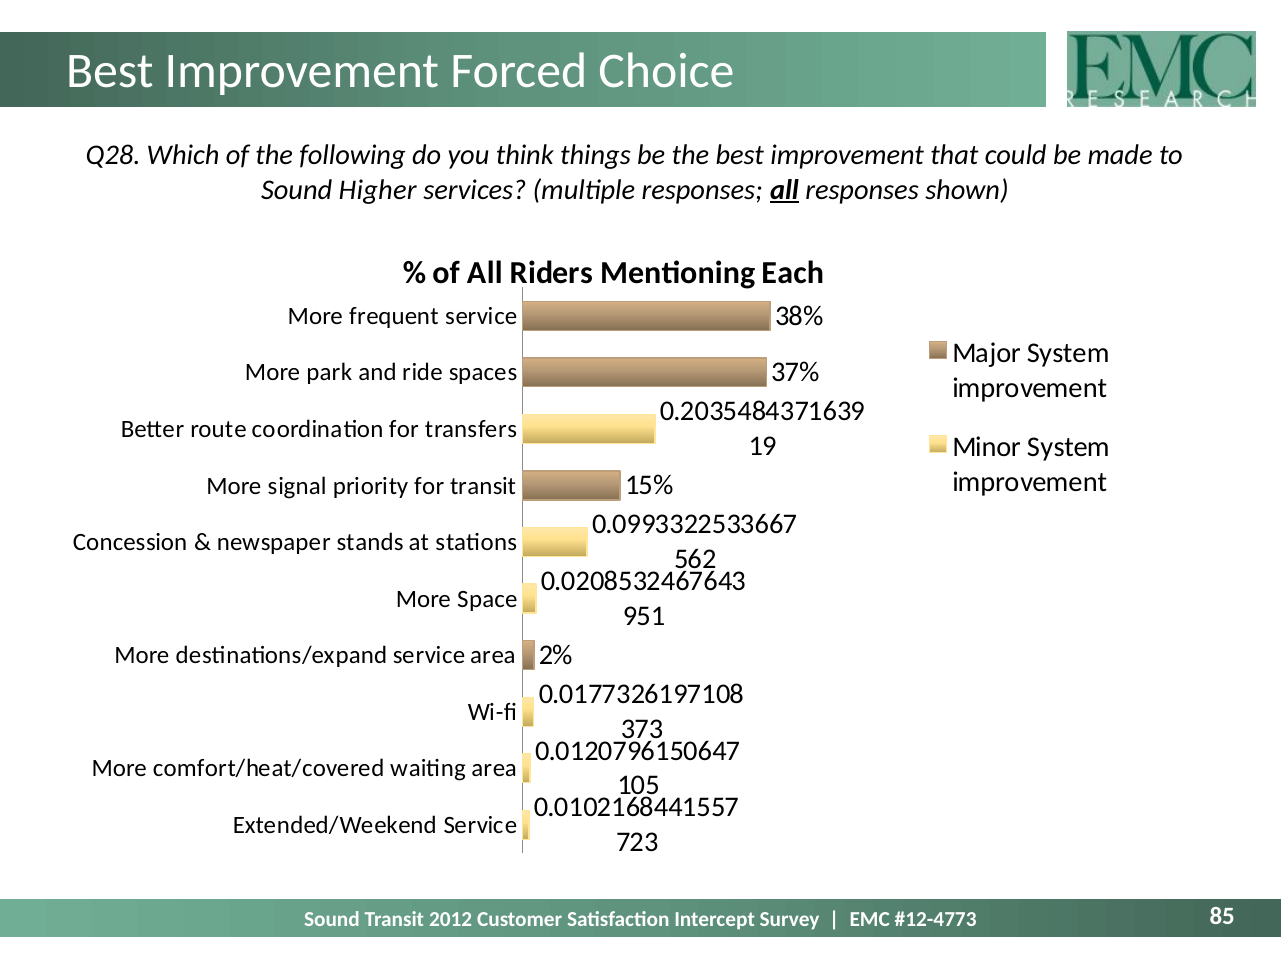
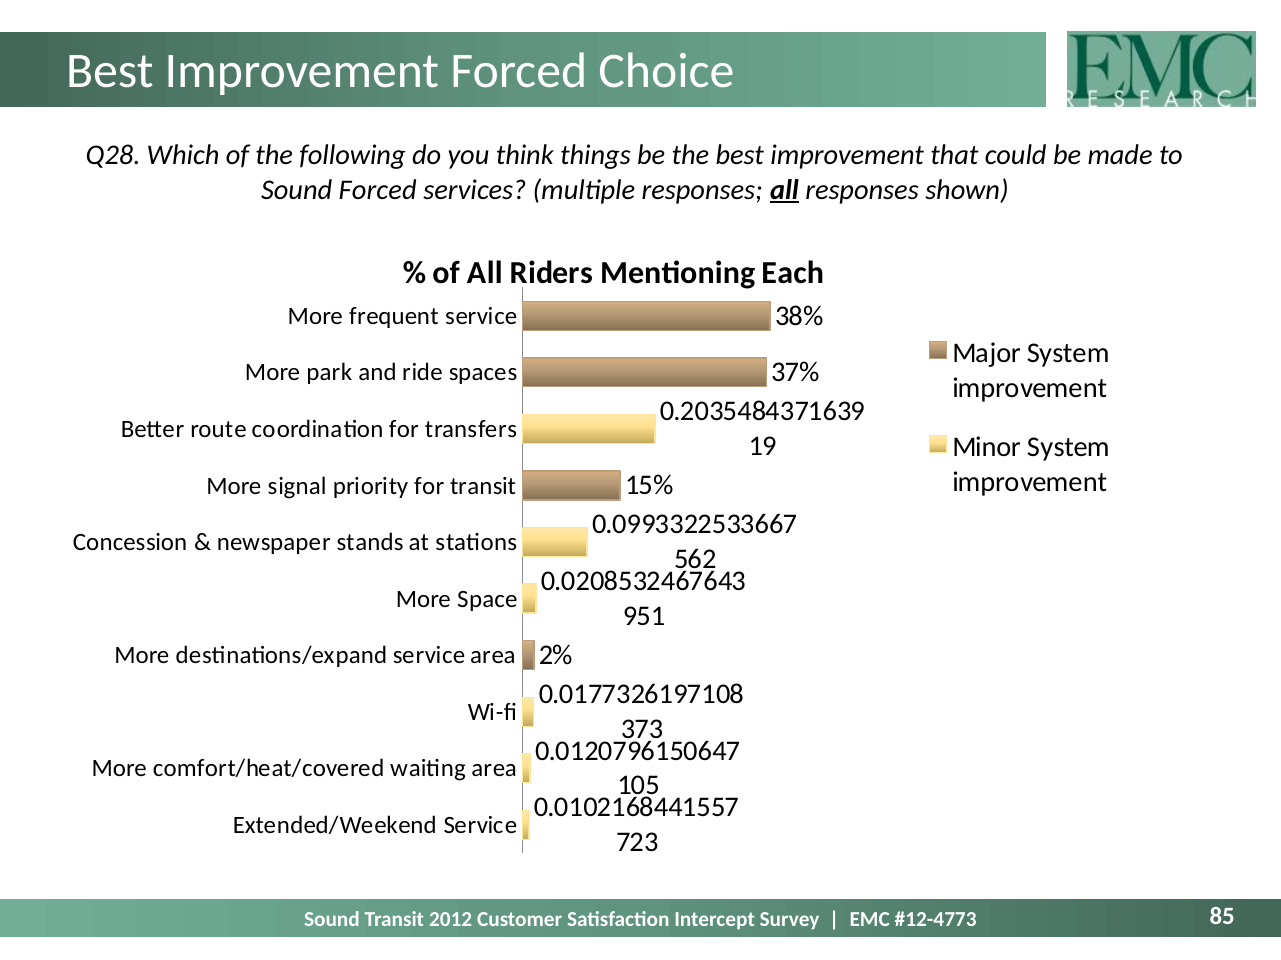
Sound Higher: Higher -> Forced (378, 190)
